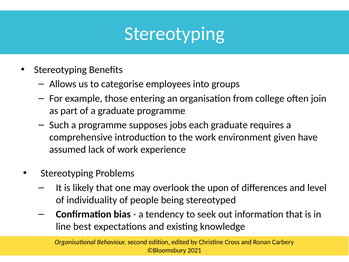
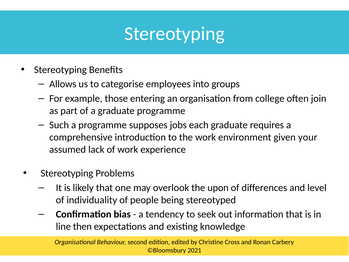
have: have -> your (308, 137)
best: best -> then (82, 226)
